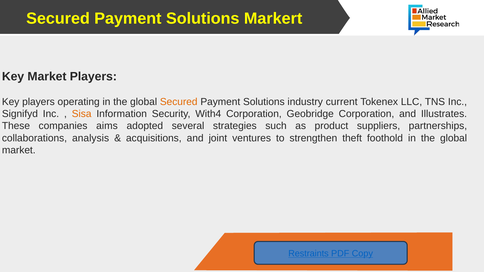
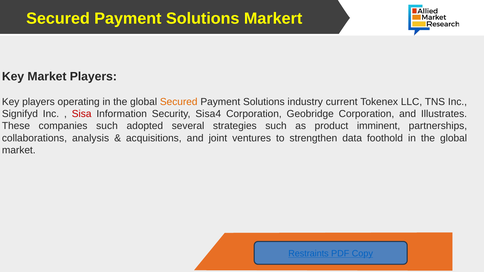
Sisa colour: orange -> red (82, 114)
With4: With4 -> Sisa4 (208, 114)
companies aims: aims -> such (107, 126)
suppliers: suppliers -> imminent (379, 126)
theft: theft -> data (352, 138)
